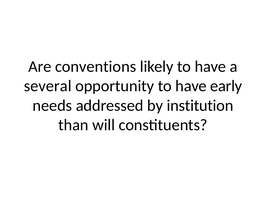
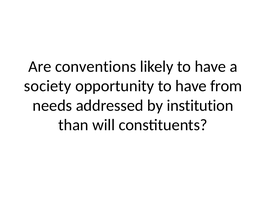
several: several -> society (48, 86)
early: early -> from (226, 86)
